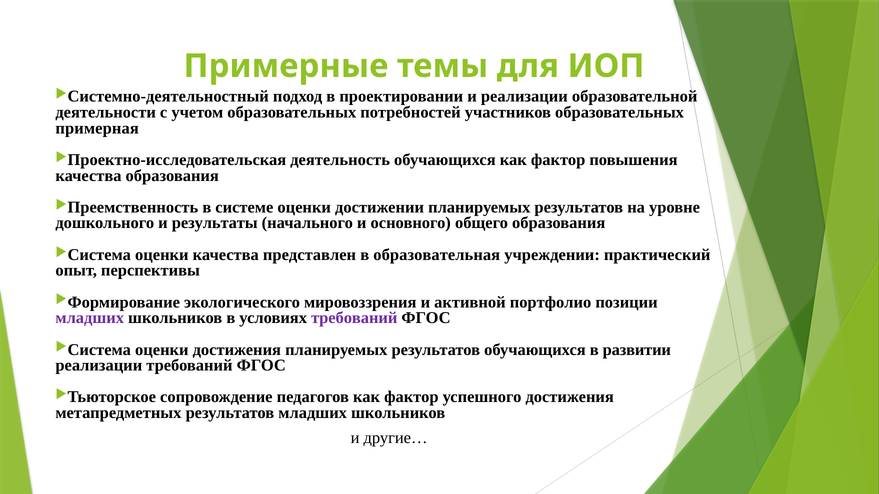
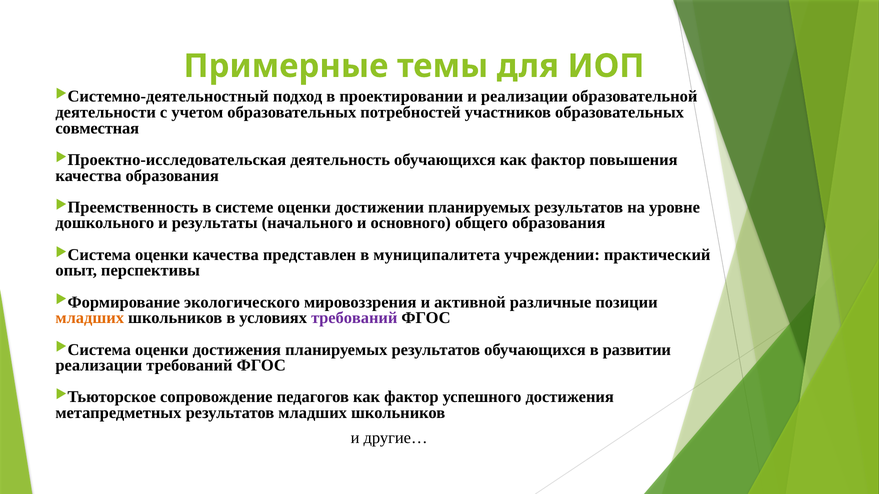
примерная: примерная -> совместная (97, 128)
образовательная: образовательная -> муниципалитета (437, 255)
портфолио: портфолио -> различные (551, 302)
младших colour: purple -> orange (90, 318)
